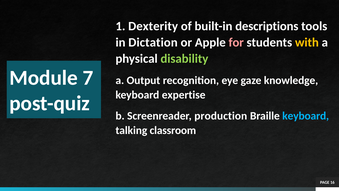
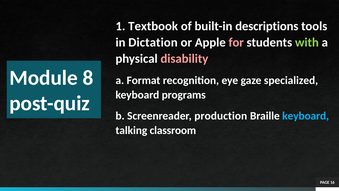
Dexterity: Dexterity -> Textbook (153, 26)
with colour: yellow -> light green (307, 42)
disability colour: light green -> pink (184, 59)
7: 7 -> 8 (88, 78)
Output: Output -> Format (143, 80)
knowledge: knowledge -> specialized (291, 80)
expertise: expertise -> programs (184, 95)
